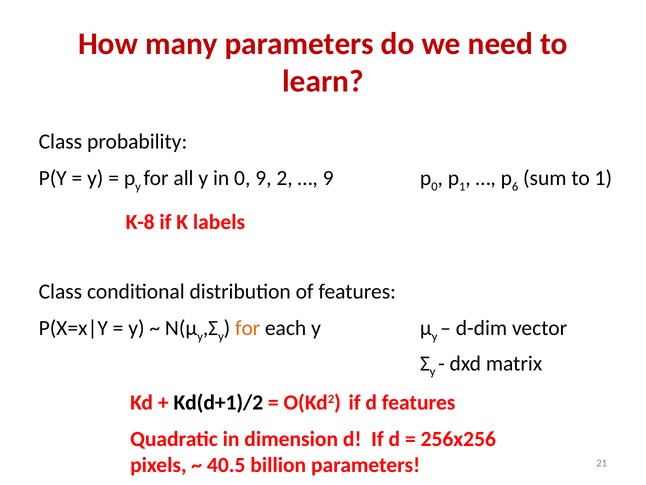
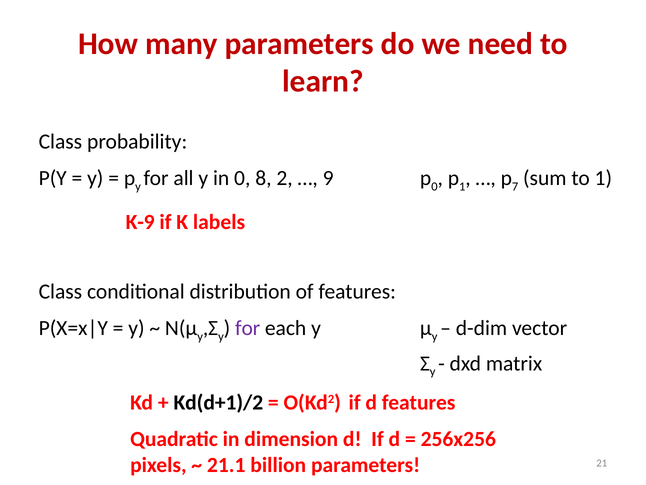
0 9: 9 -> 8 (263, 178)
6: 6 -> 7 (515, 186)
K-8: K-8 -> K-9 (140, 222)
for colour: orange -> purple (248, 328)
40.5: 40.5 -> 21.1 (226, 464)
